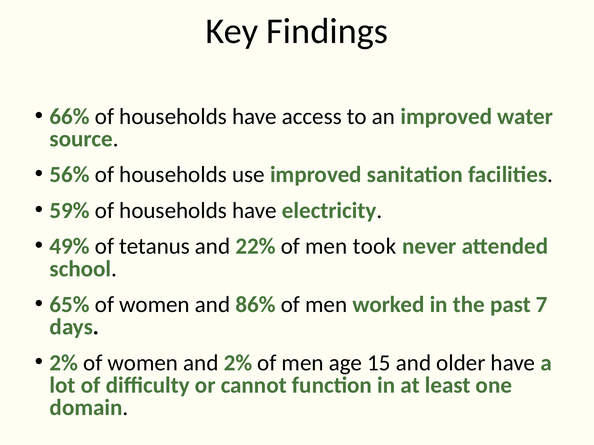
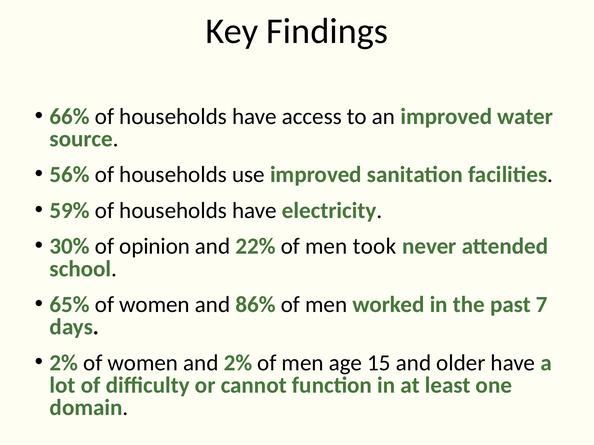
49%: 49% -> 30% (70, 247)
tetanus: tetanus -> opinion (155, 247)
